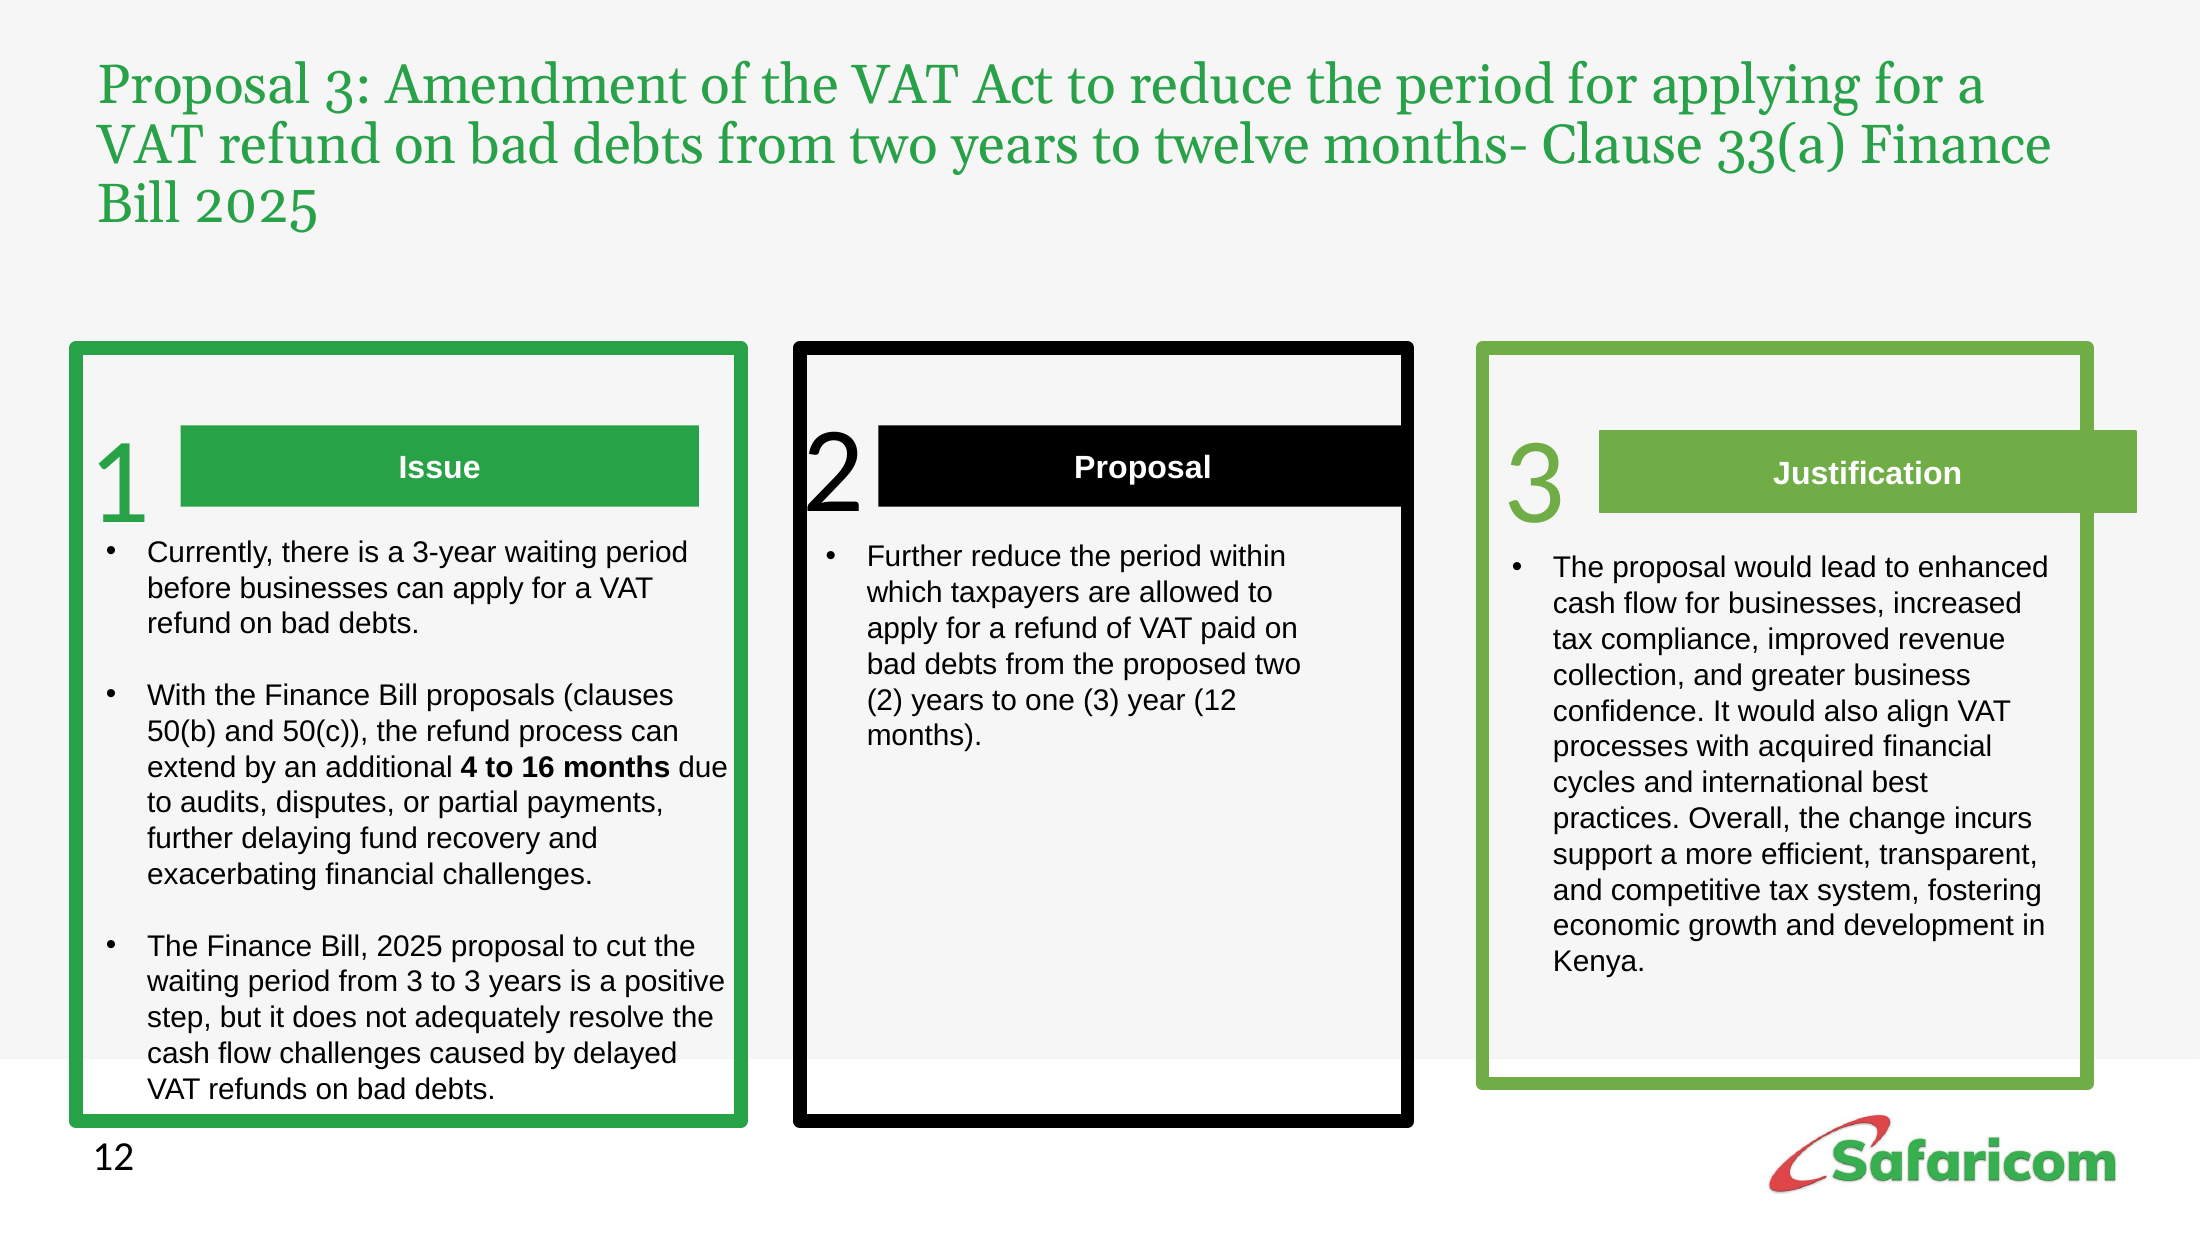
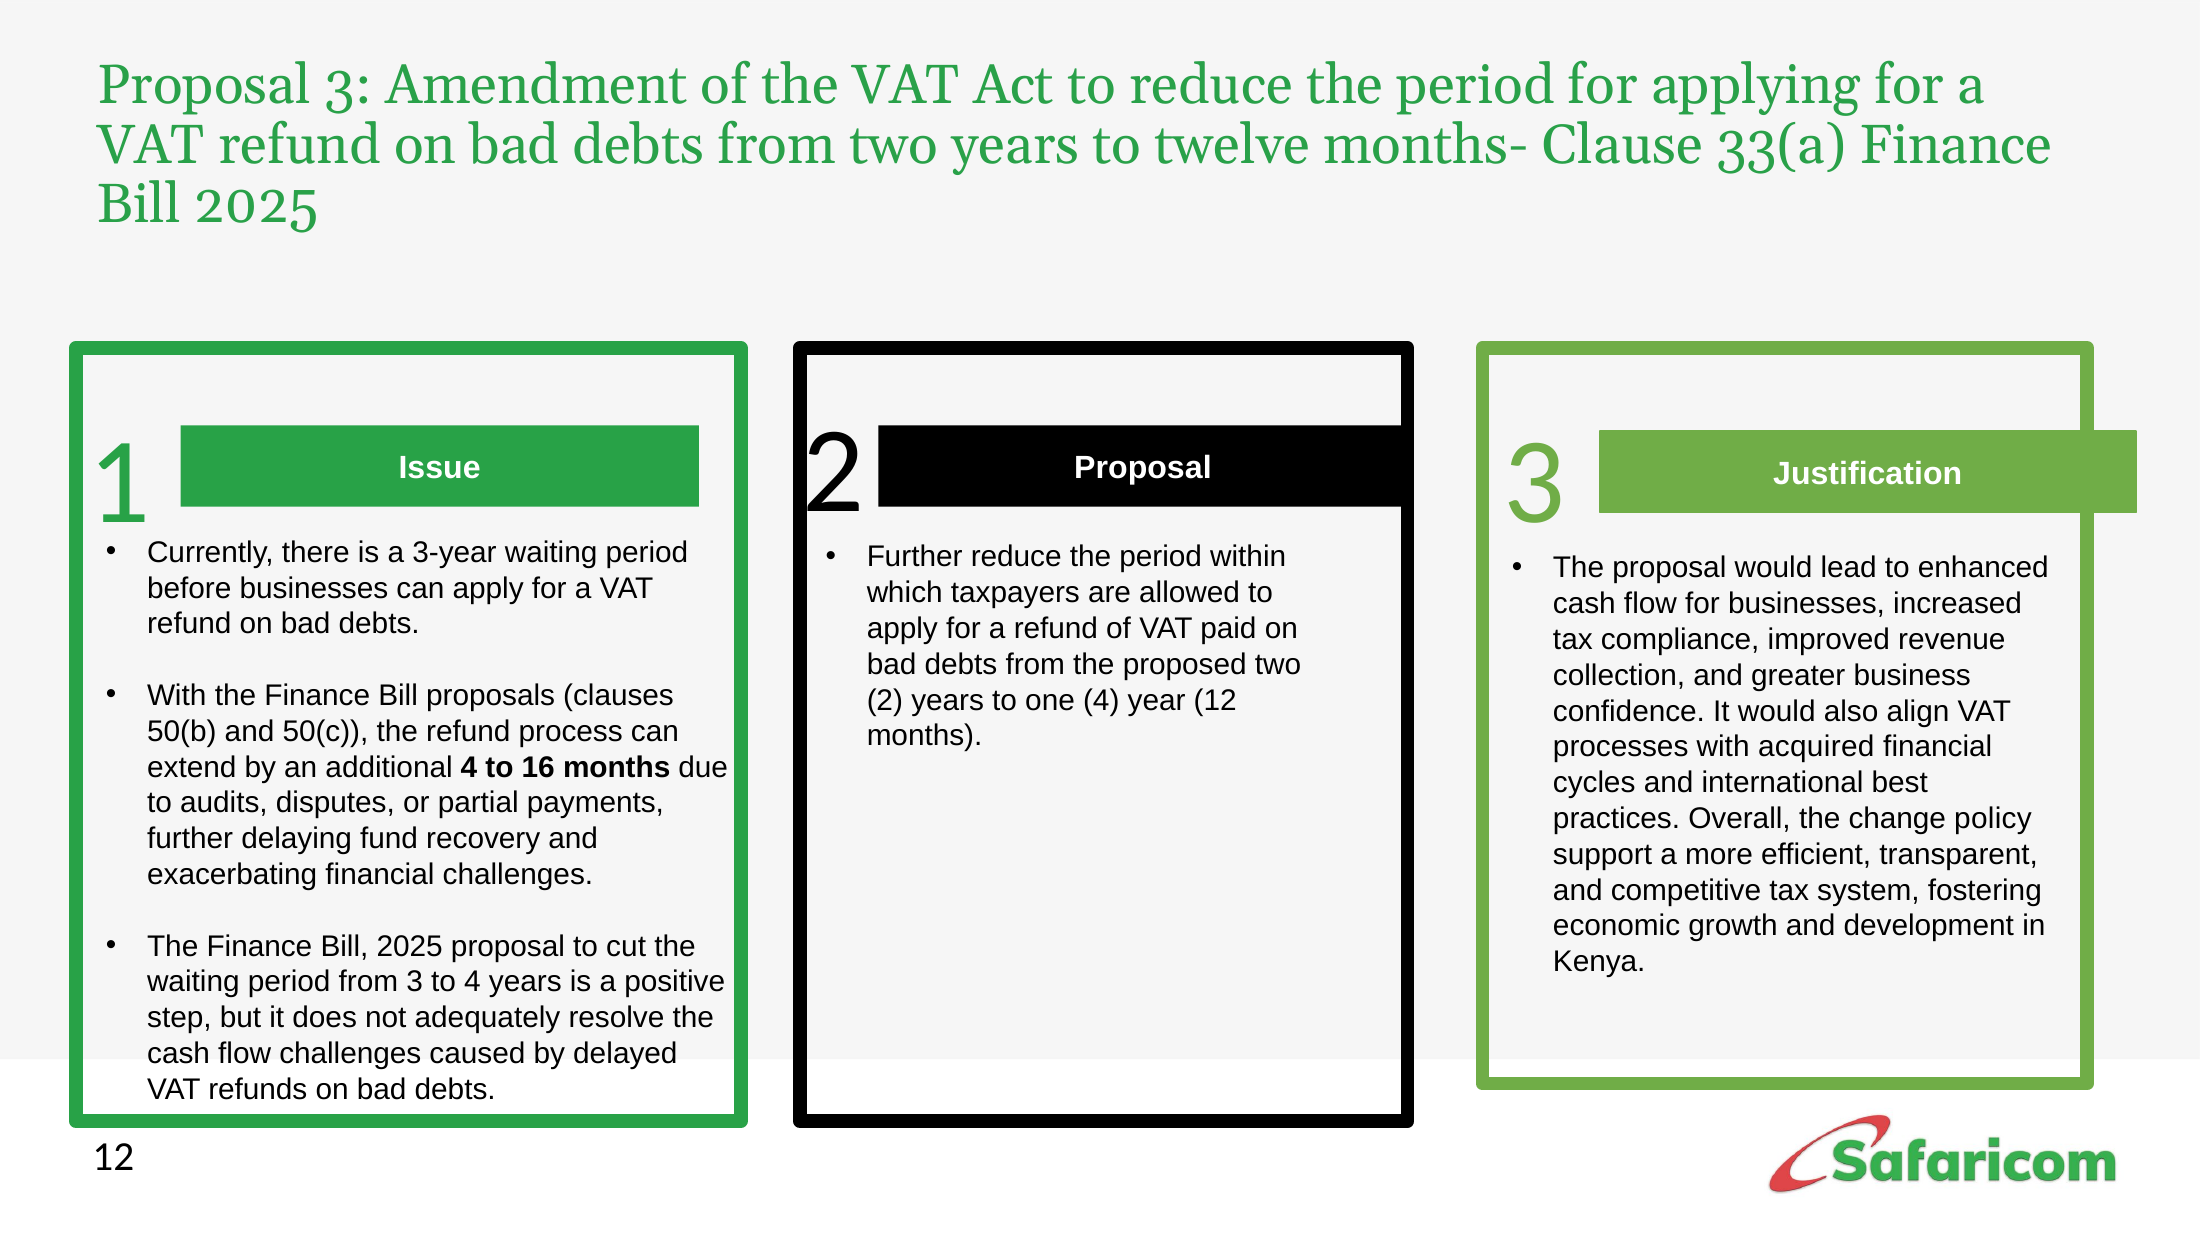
one 3: 3 -> 4 (1101, 700)
incurs: incurs -> policy (1993, 818)
to 3: 3 -> 4 (472, 982)
